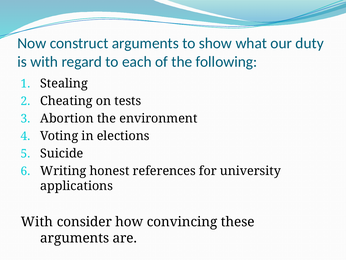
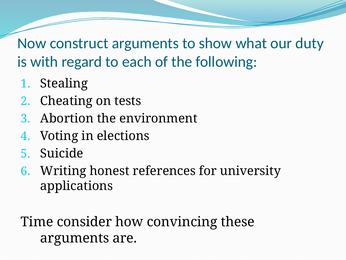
With: With -> Time (37, 221)
